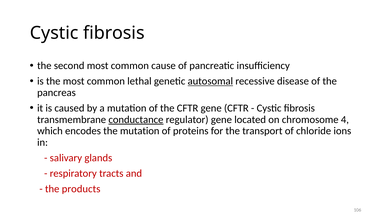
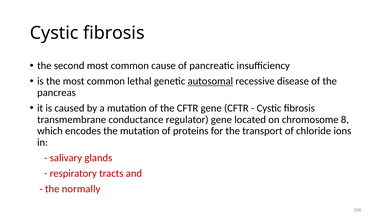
conductance underline: present -> none (136, 120)
4: 4 -> 8 (345, 120)
products: products -> normally (81, 189)
